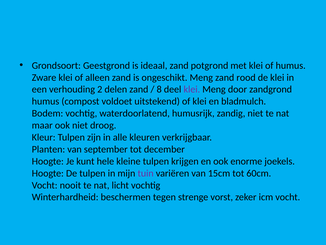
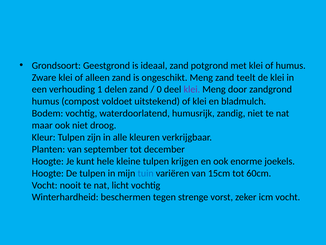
rood: rood -> teelt (246, 77)
2: 2 -> 1 (100, 89)
8: 8 -> 0 (159, 89)
tuin colour: purple -> blue (146, 173)
